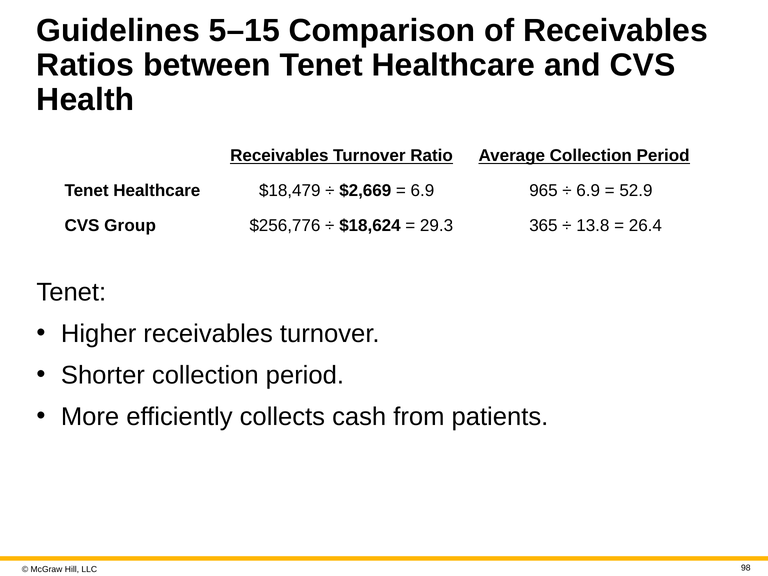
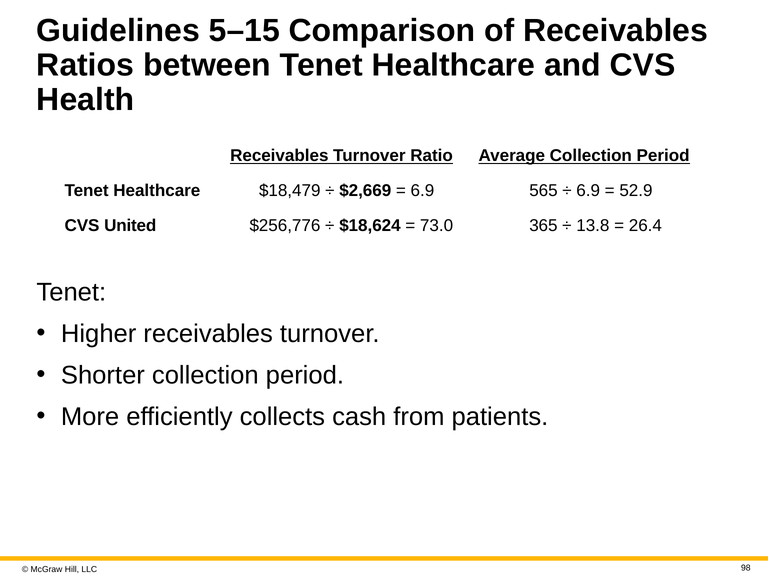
965: 965 -> 565 (543, 191)
Group: Group -> United (130, 226)
29.3: 29.3 -> 73.0 (437, 226)
